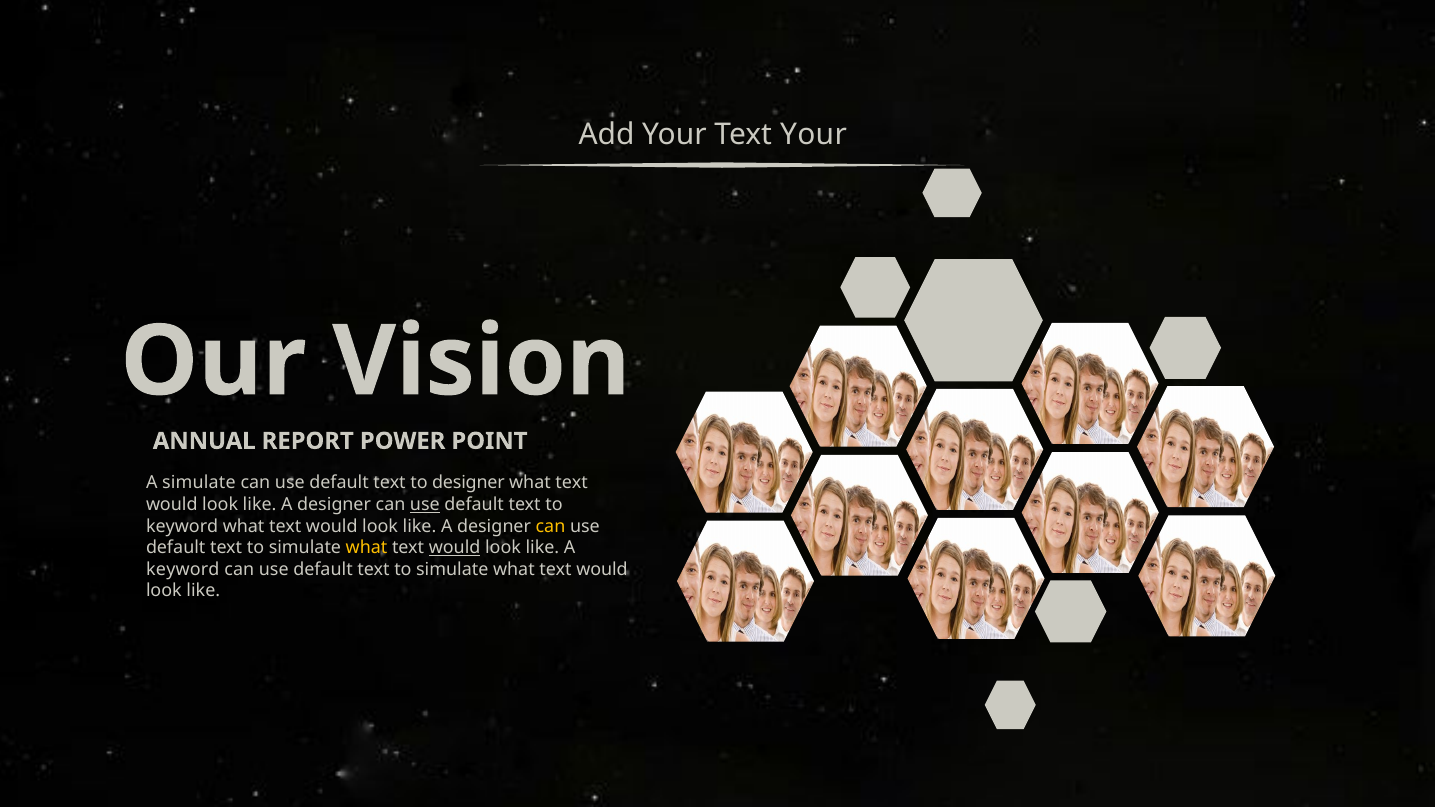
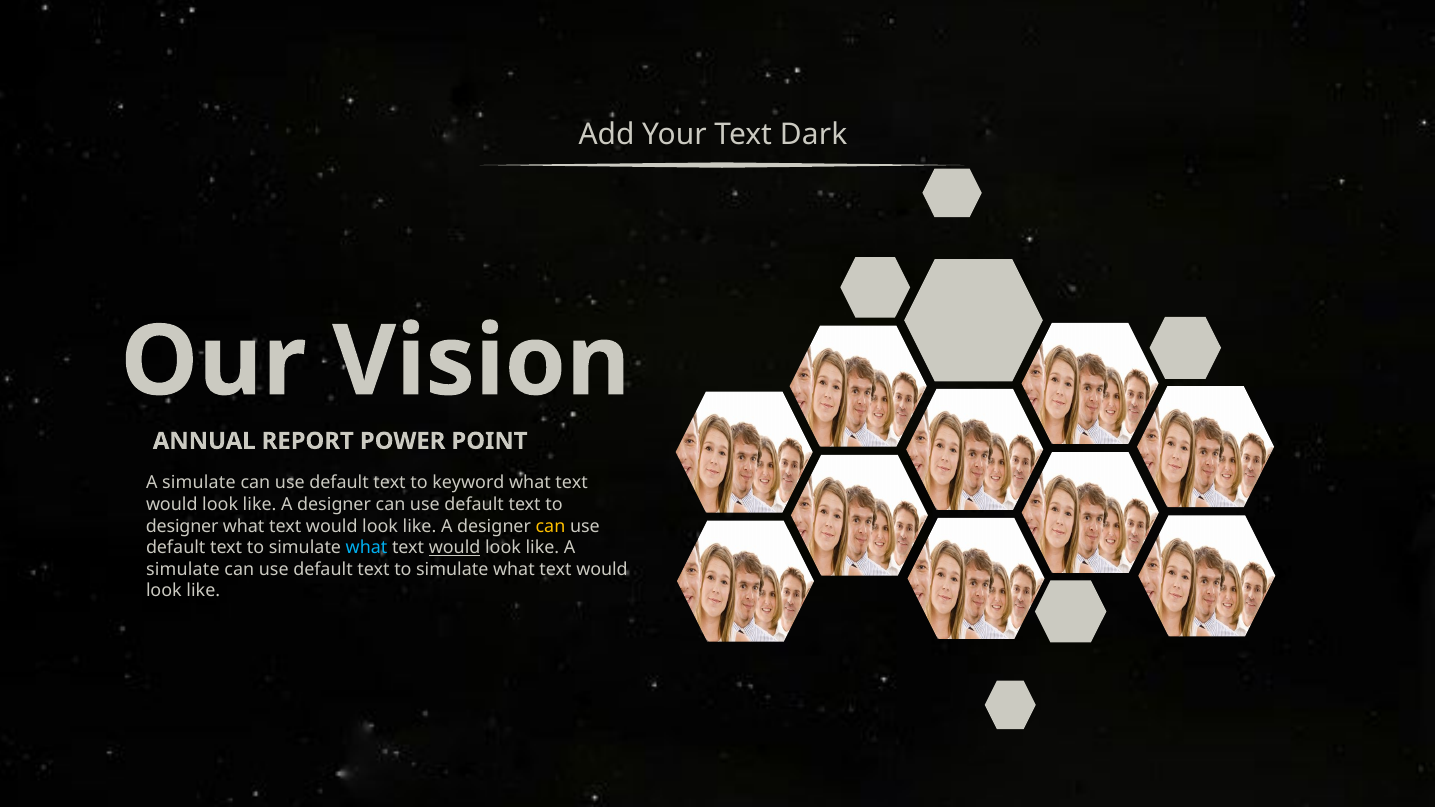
Text Your: Your -> Dark (814, 135)
to designer: designer -> keyword (468, 483)
use underline: present -> none (425, 505)
keyword: keyword -> designer (182, 526)
what colour: yellow -> light blue (367, 548)
keyword: keyword -> simulate (183, 569)
